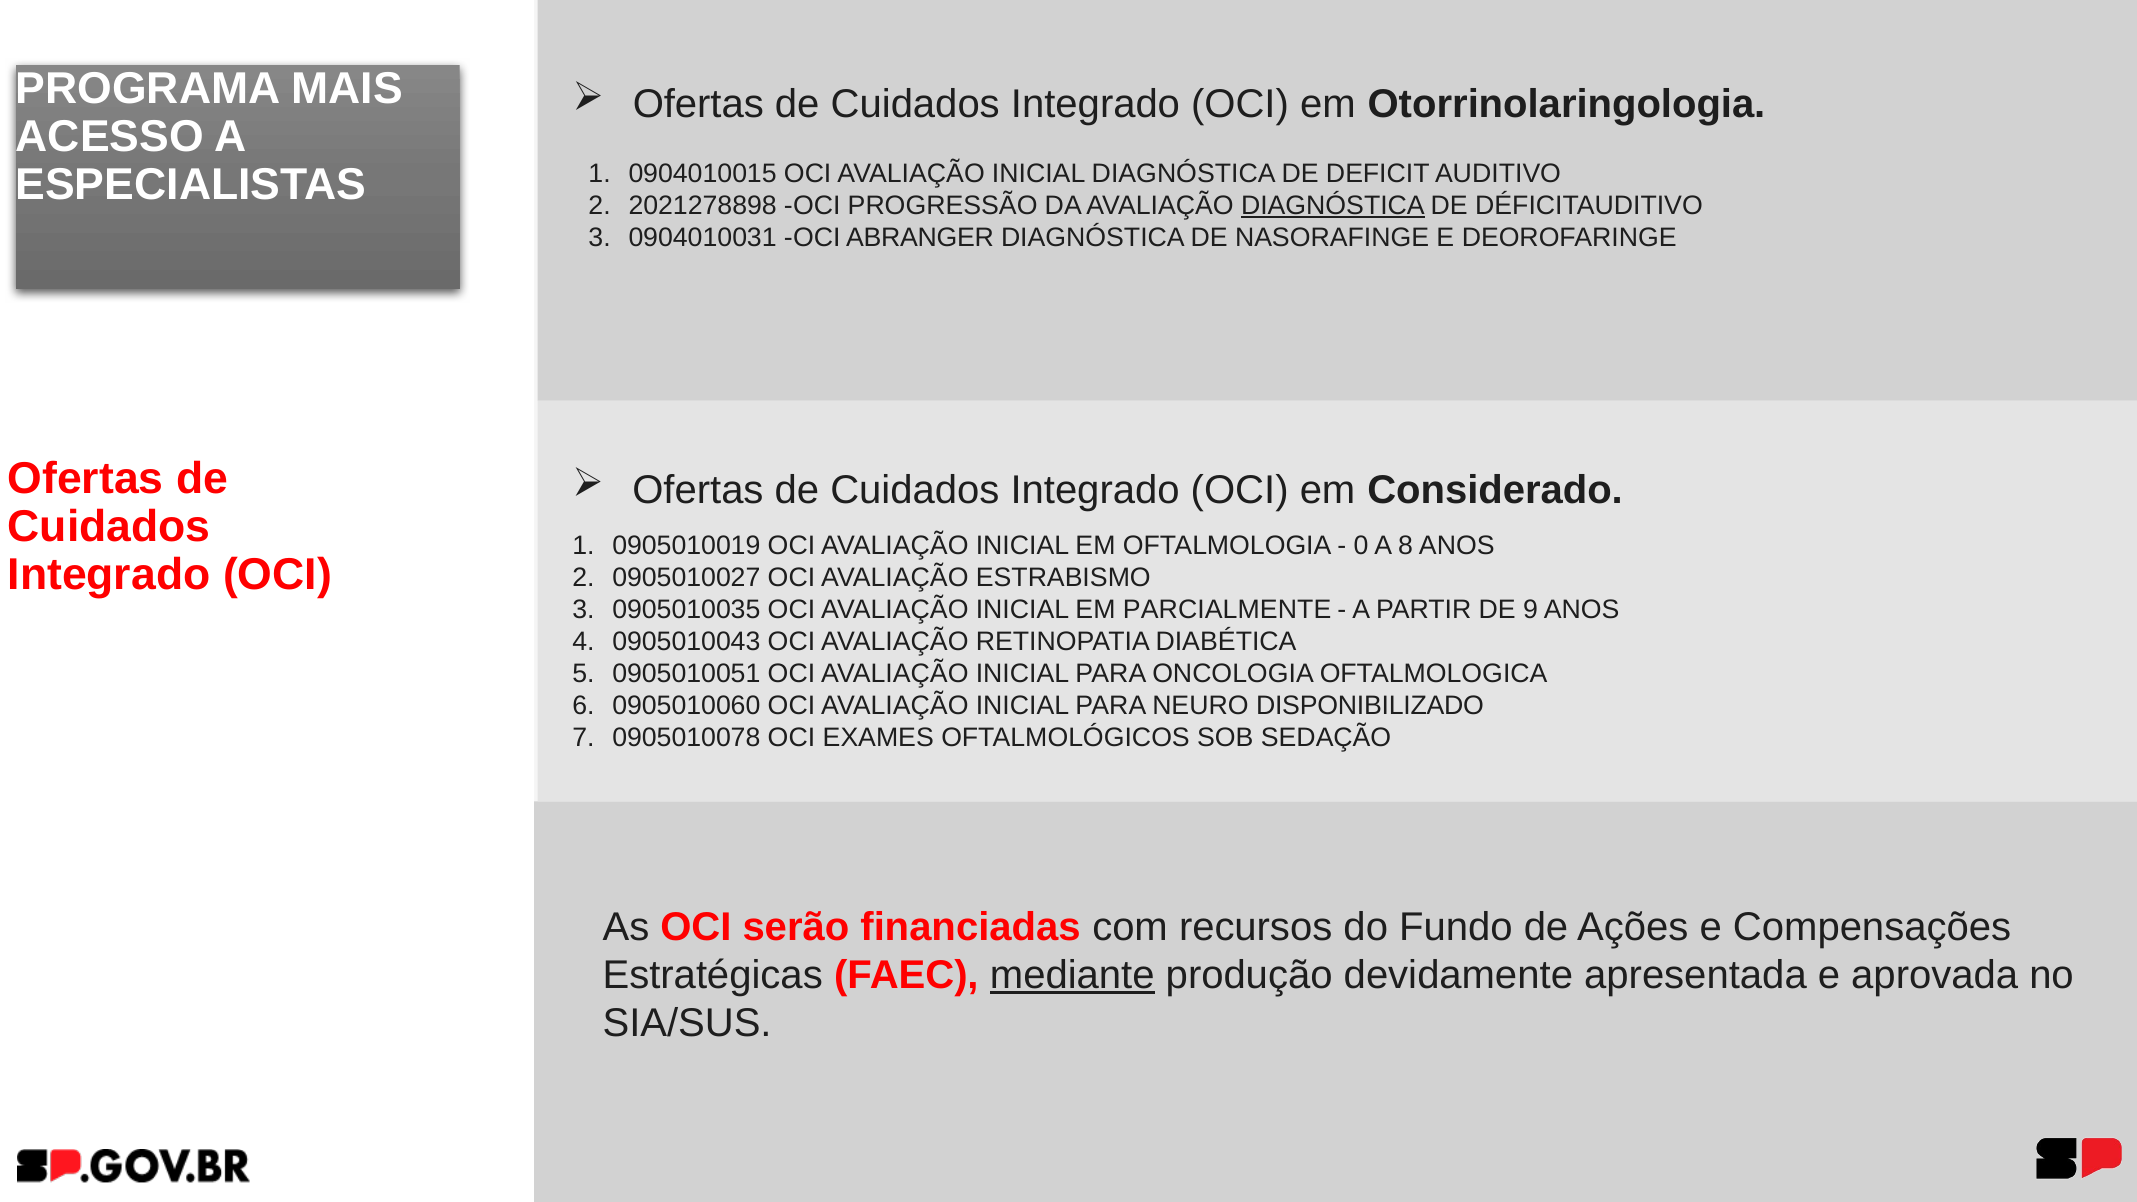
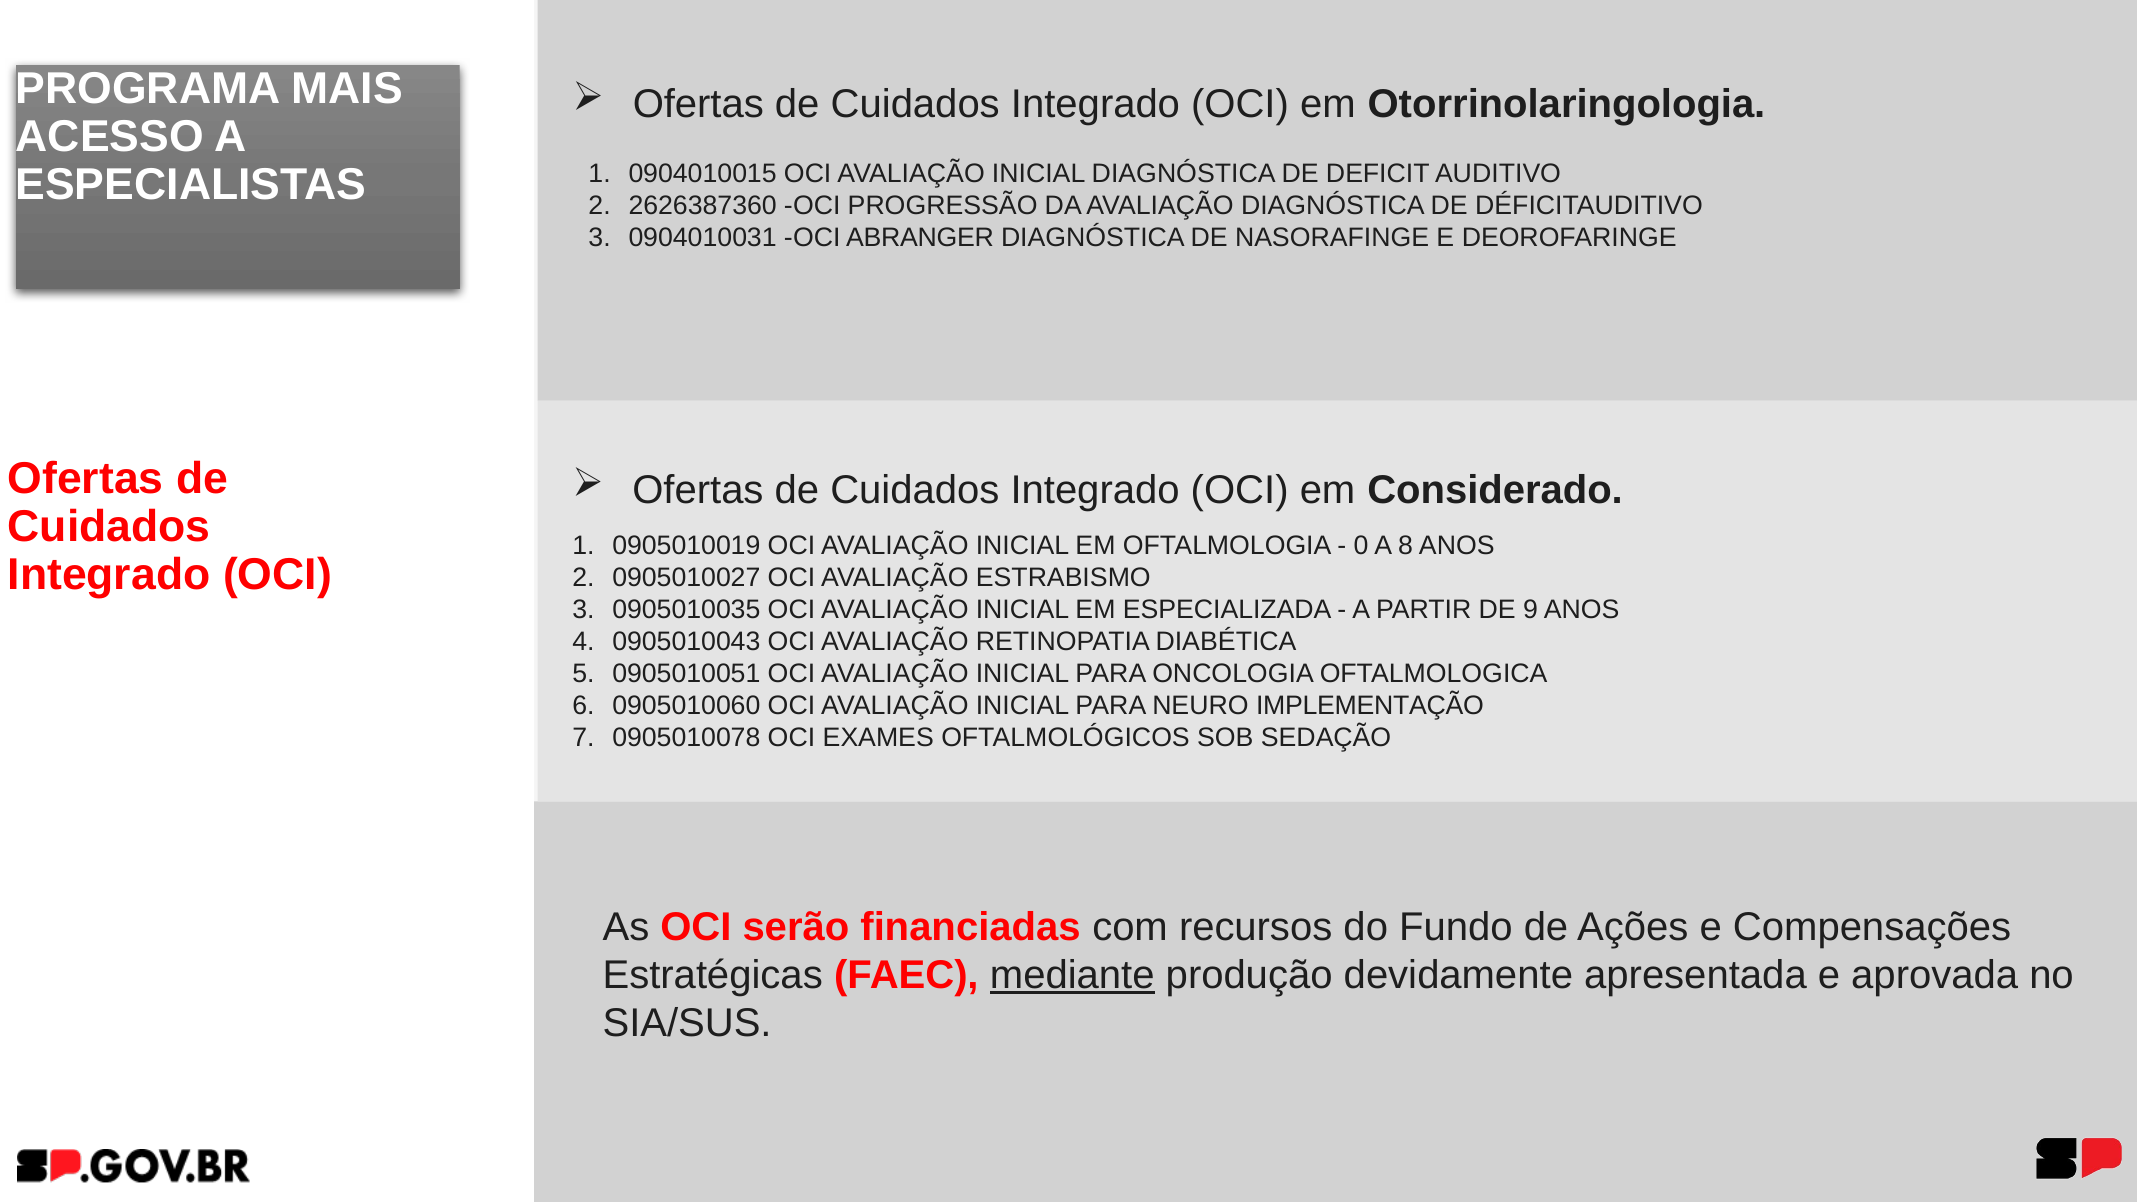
2021278898: 2021278898 -> 2626387360 (703, 206)
DIAGNÓSTICA underline: present -> none (1333, 206)
PARCIALMENTE: PARCIALMENTE -> ESPECIALIZADA (1227, 610)
DISPONIBILIZADO: DISPONIBILIZADO -> IMPLEMENTAÇÃO (1370, 706)
